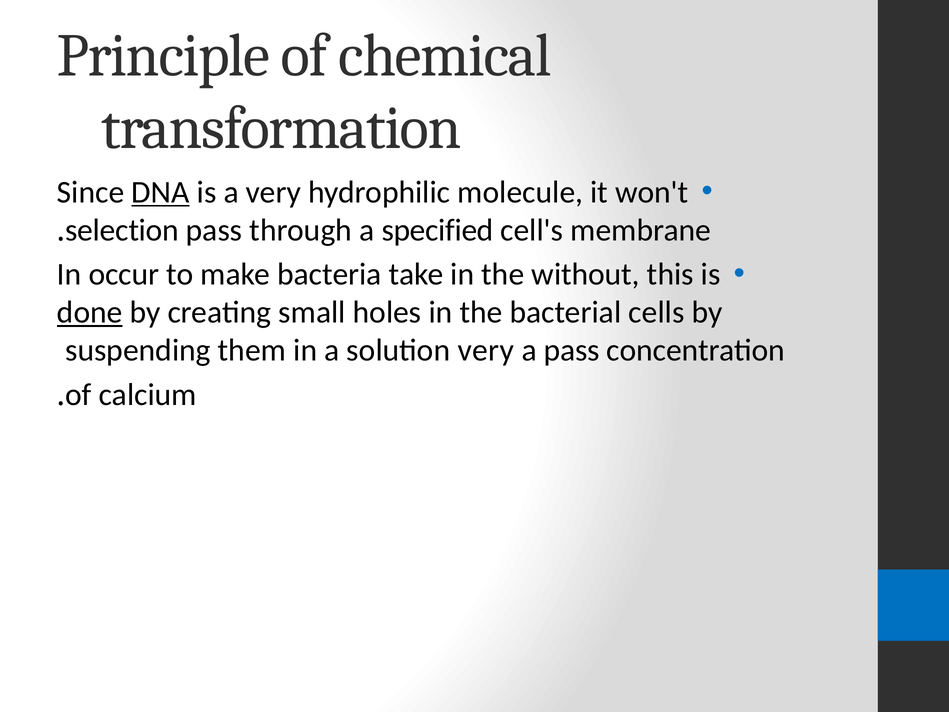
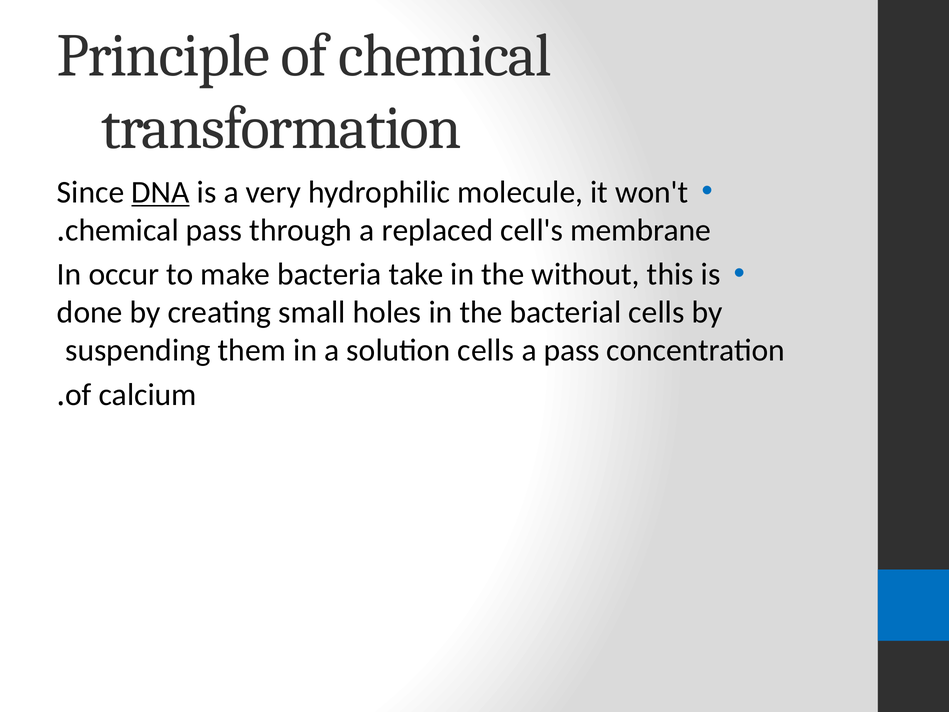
selection: selection -> chemical (122, 230)
specified: specified -> replaced (437, 230)
done underline: present -> none (90, 312)
solution very: very -> cells (486, 350)
